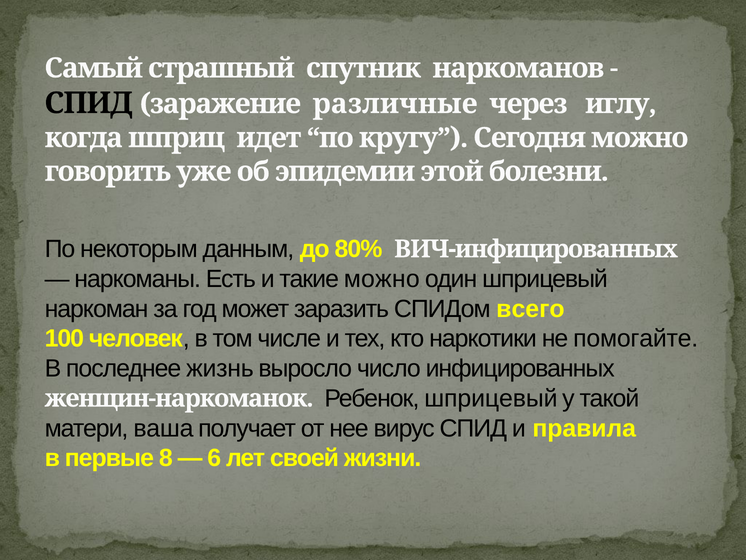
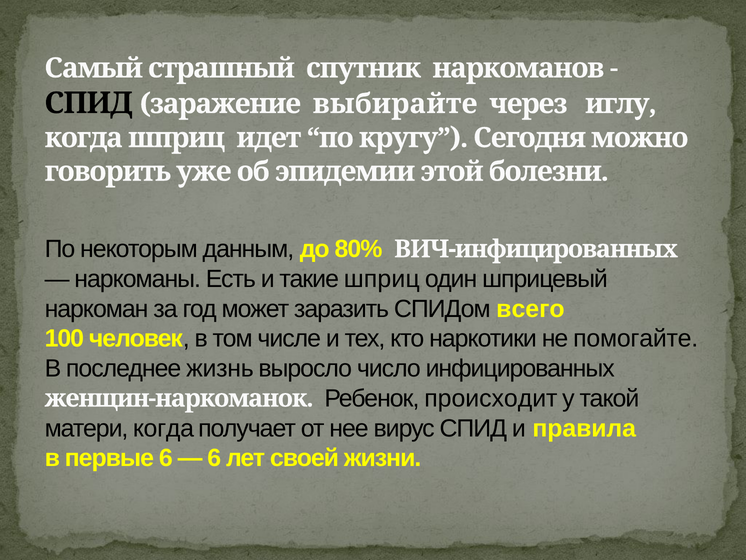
различные: различные -> выбирайте (395, 104)
такие можно: можно -> шприц (382, 279)
Ребенок шприцевый: шприцевый -> происходит (491, 398)
матери ваша: ваша -> когда (163, 428)
первые 8: 8 -> 6 (166, 458)
